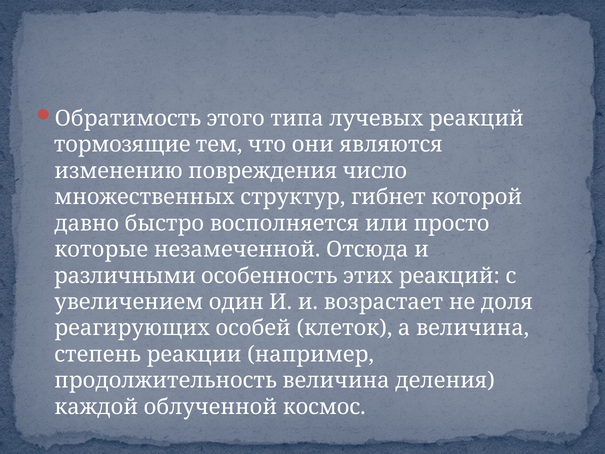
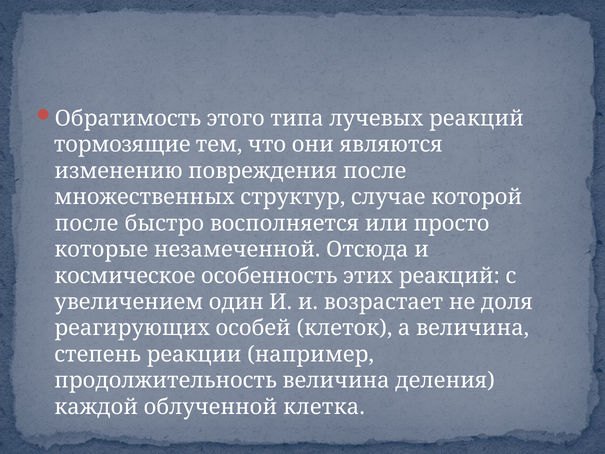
повреждения число: число -> после (375, 171)
гибнет: гибнет -> случае (388, 197)
давно: давно -> после (87, 223)
различными: различными -> космическое (125, 276)
космос: космос -> клетка (324, 407)
